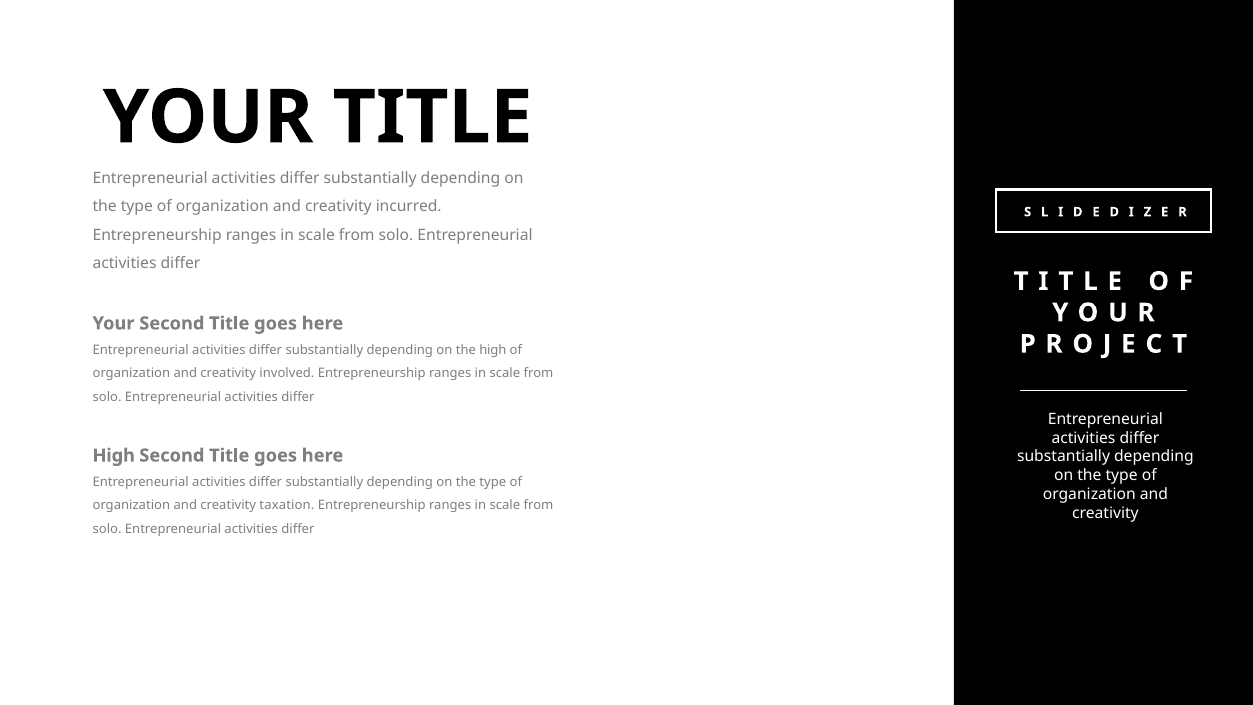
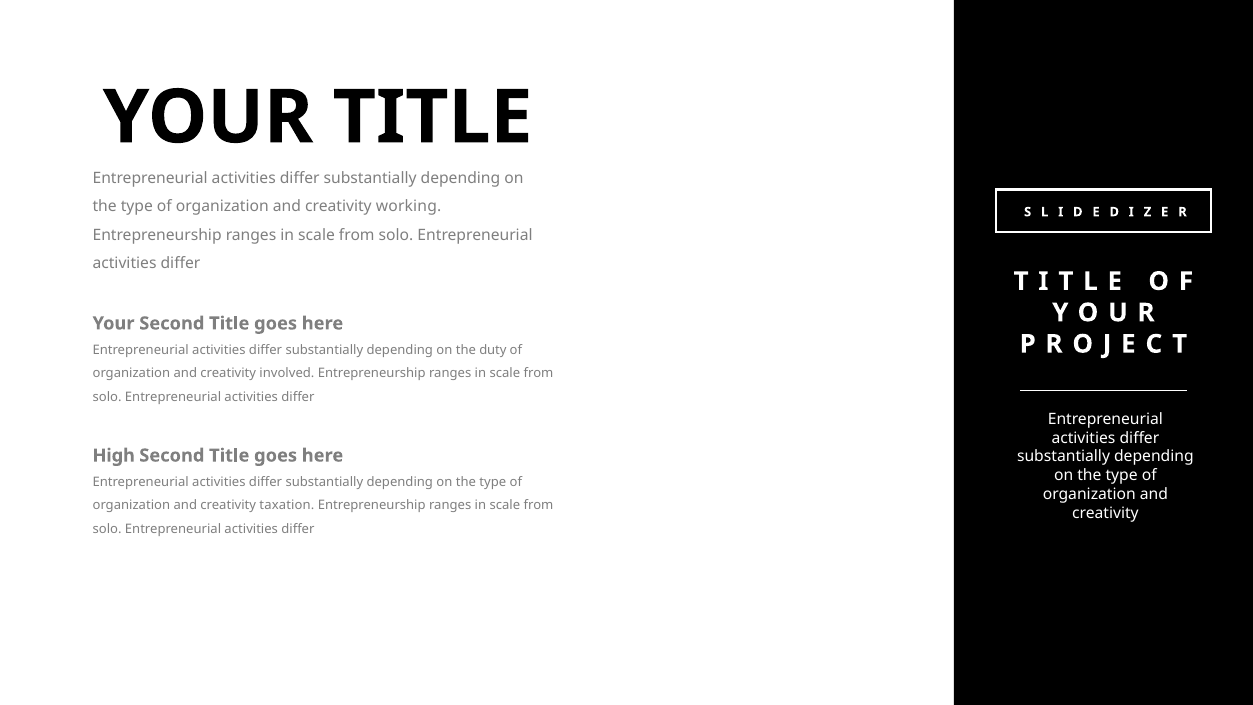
incurred: incurred -> working (409, 207)
the high: high -> duty (493, 350)
